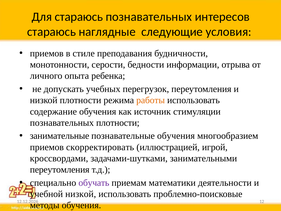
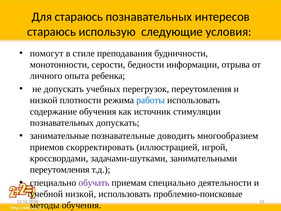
наглядные: наглядные -> использую (107, 32)
приемов: приемов -> помогут (47, 53)
работы colour: orange -> blue (151, 100)
познавательных плотности: плотности -> допускать (118, 123)
познавательные обучения: обучения -> доводить (176, 136)
приемам математики: математики -> специально (172, 183)
